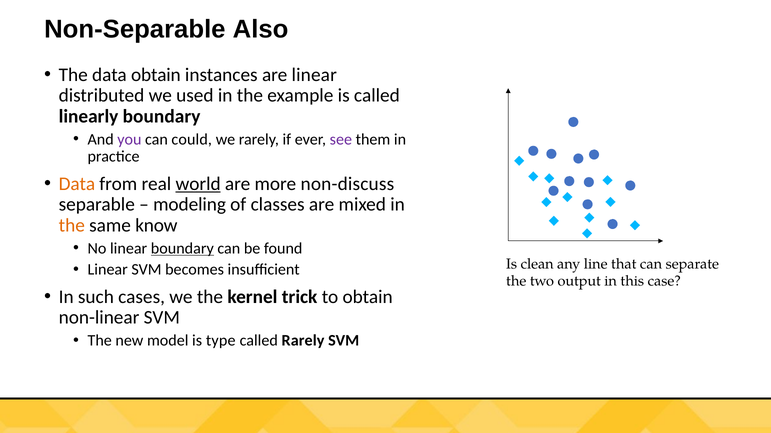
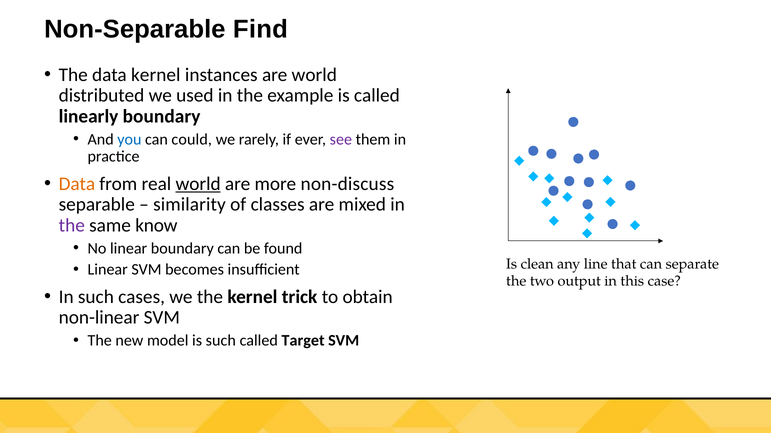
Also: Also -> Find (260, 29)
data obtain: obtain -> kernel (156, 75)
are linear: linear -> world (314, 75)
you colour: purple -> blue (129, 140)
modeling: modeling -> similarity (189, 205)
the colour: orange -> purple (72, 226)
boundary underline: present -> none (182, 249)
is type: type -> such (221, 341)
called Rarely: Rarely -> Target (303, 341)
